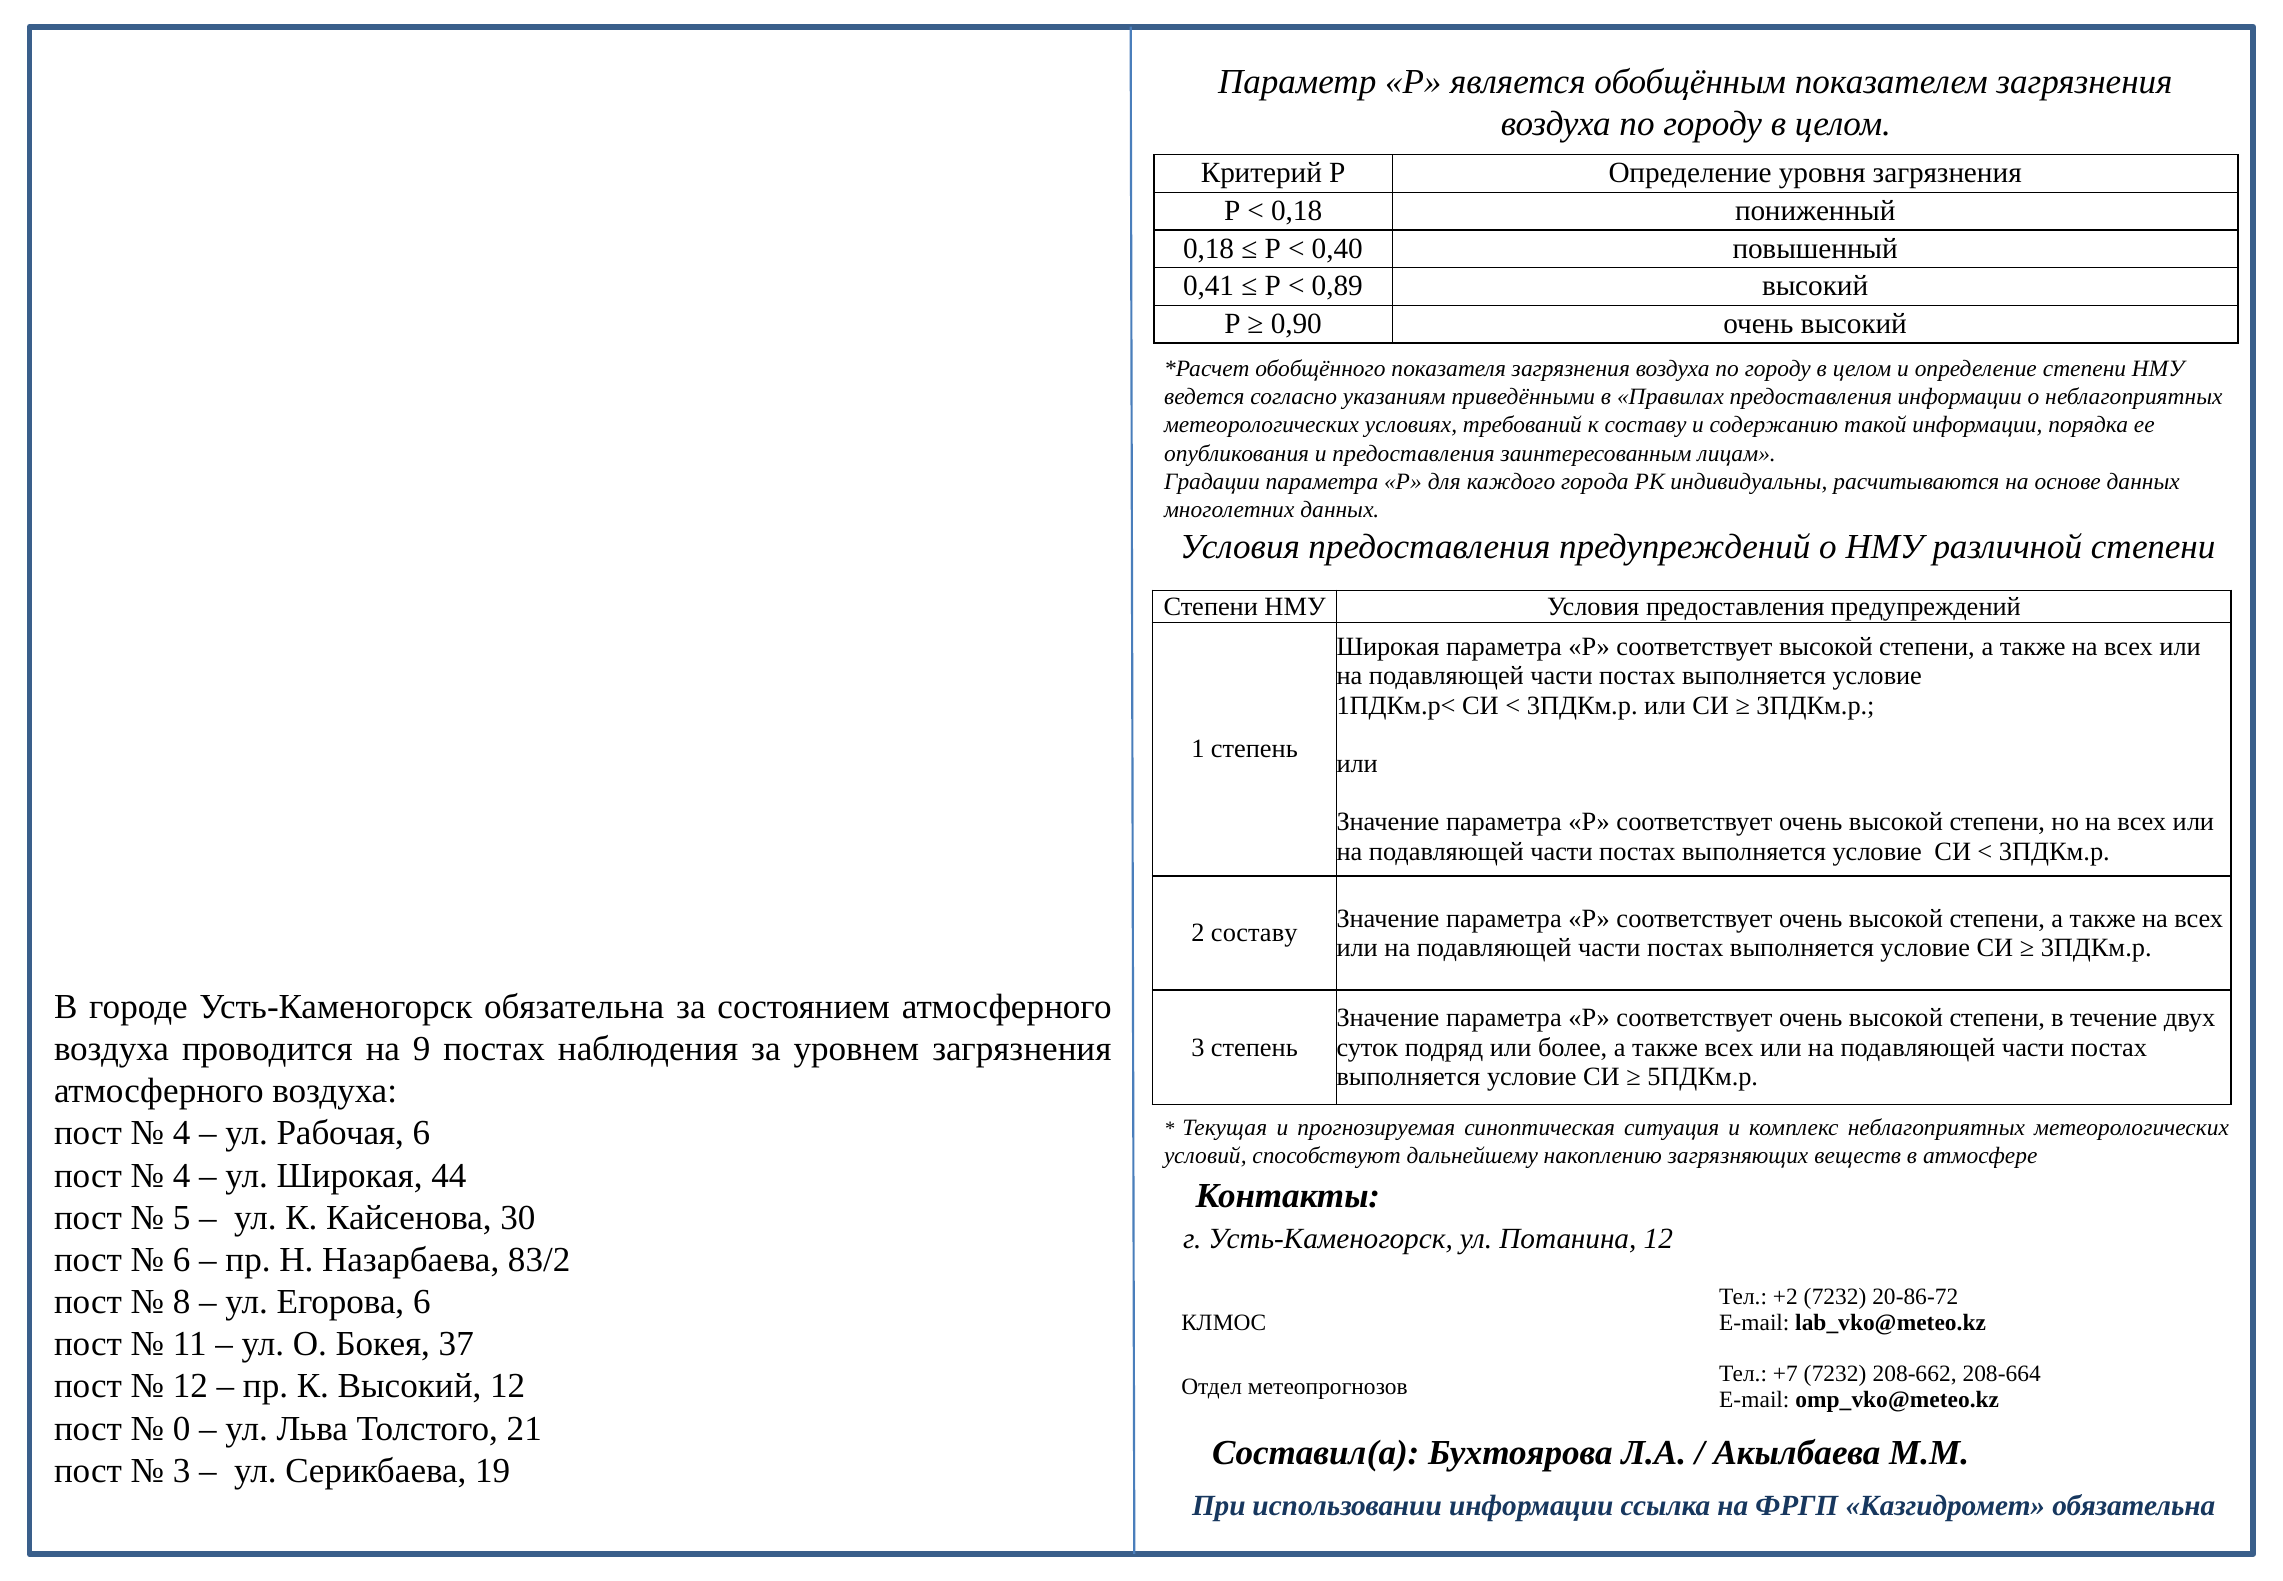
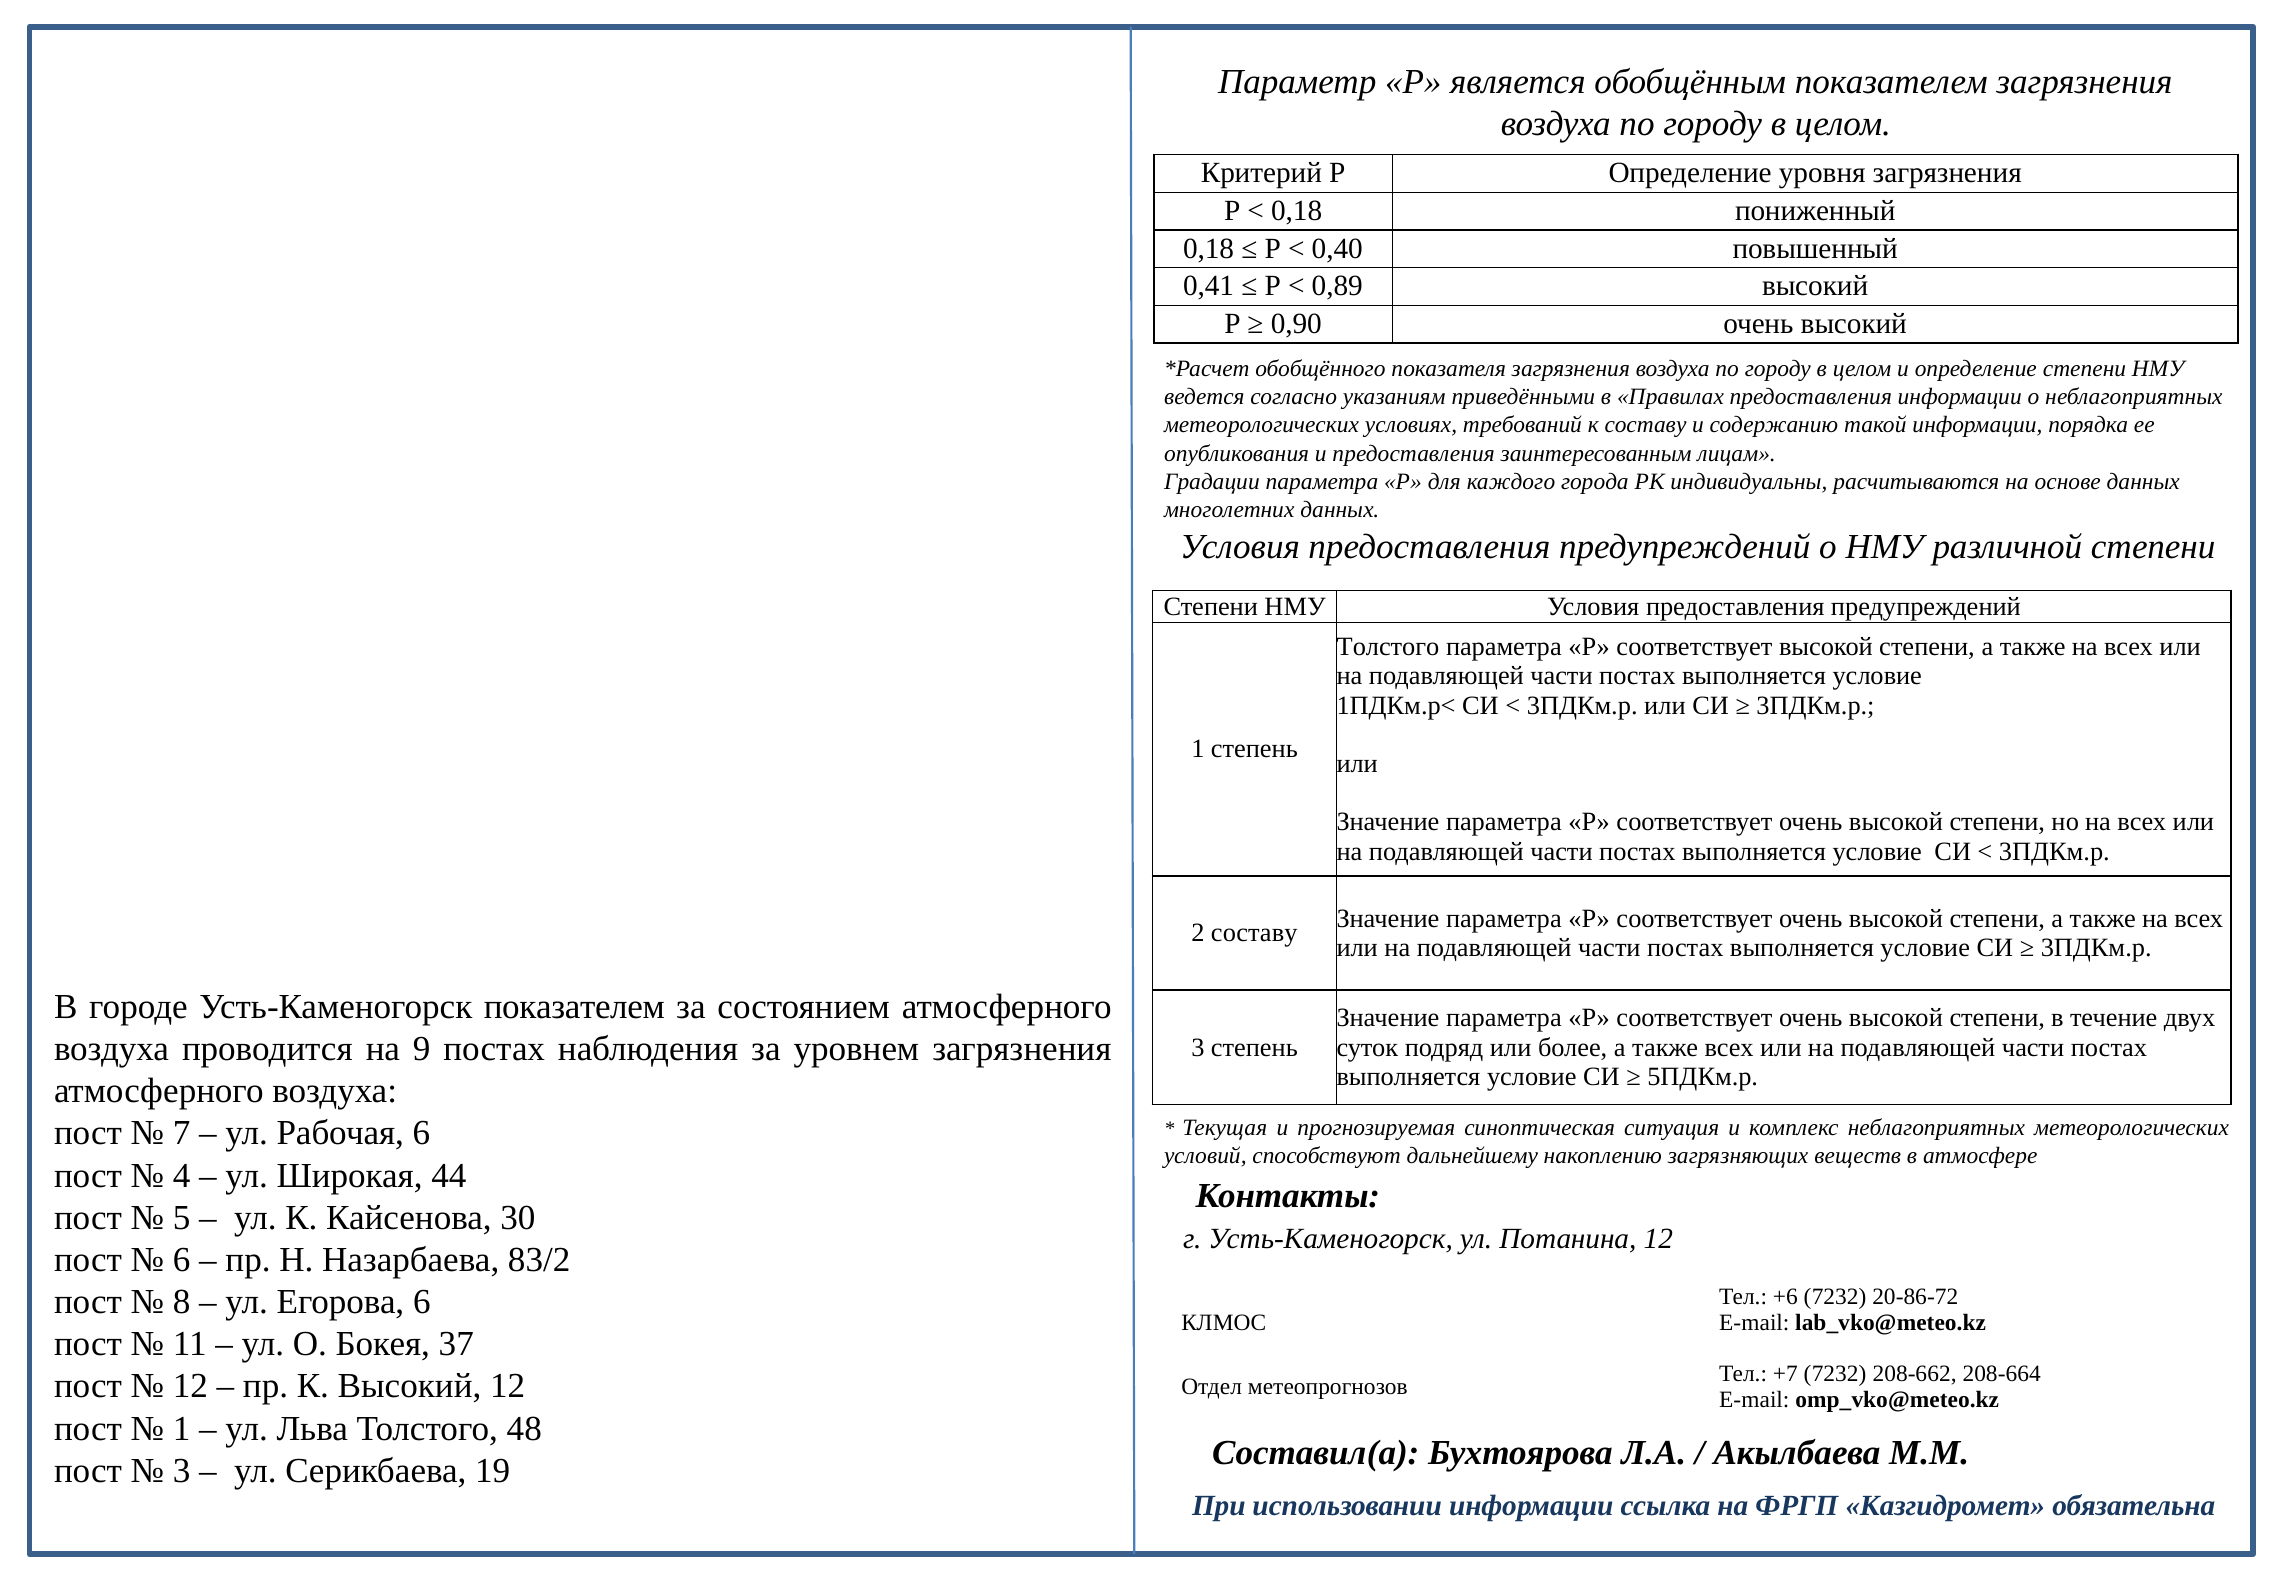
Широкая: Широкая -> Толстого (1388, 647)
Усть-Каменогорск обязательна: обязательна -> показателем (574, 1007)
4: 4 -> 7 (182, 1133)
+2: +2 -> +6 (1785, 1296)
0: 0 -> 1 (182, 1428)
21: 21 -> 48 (524, 1428)
